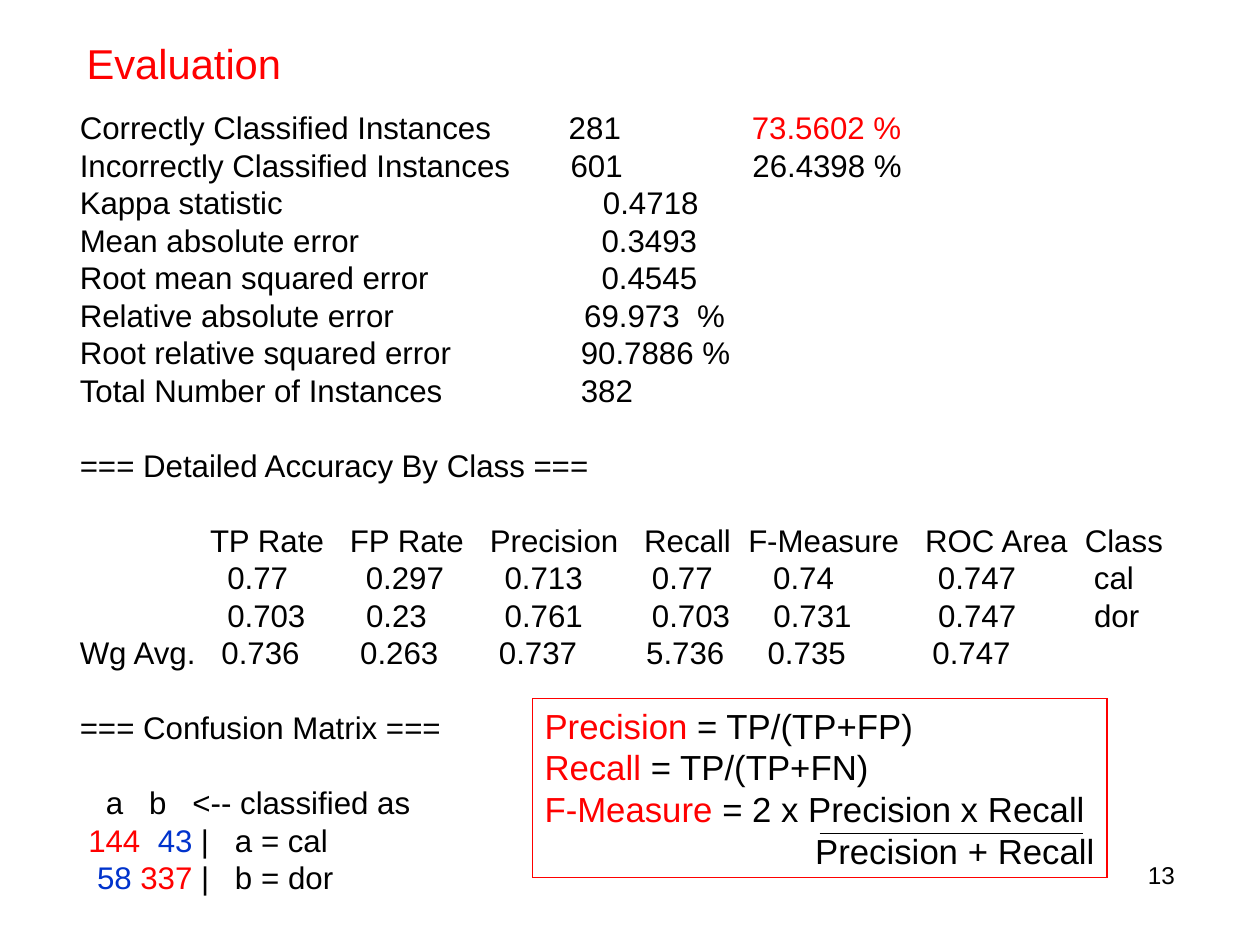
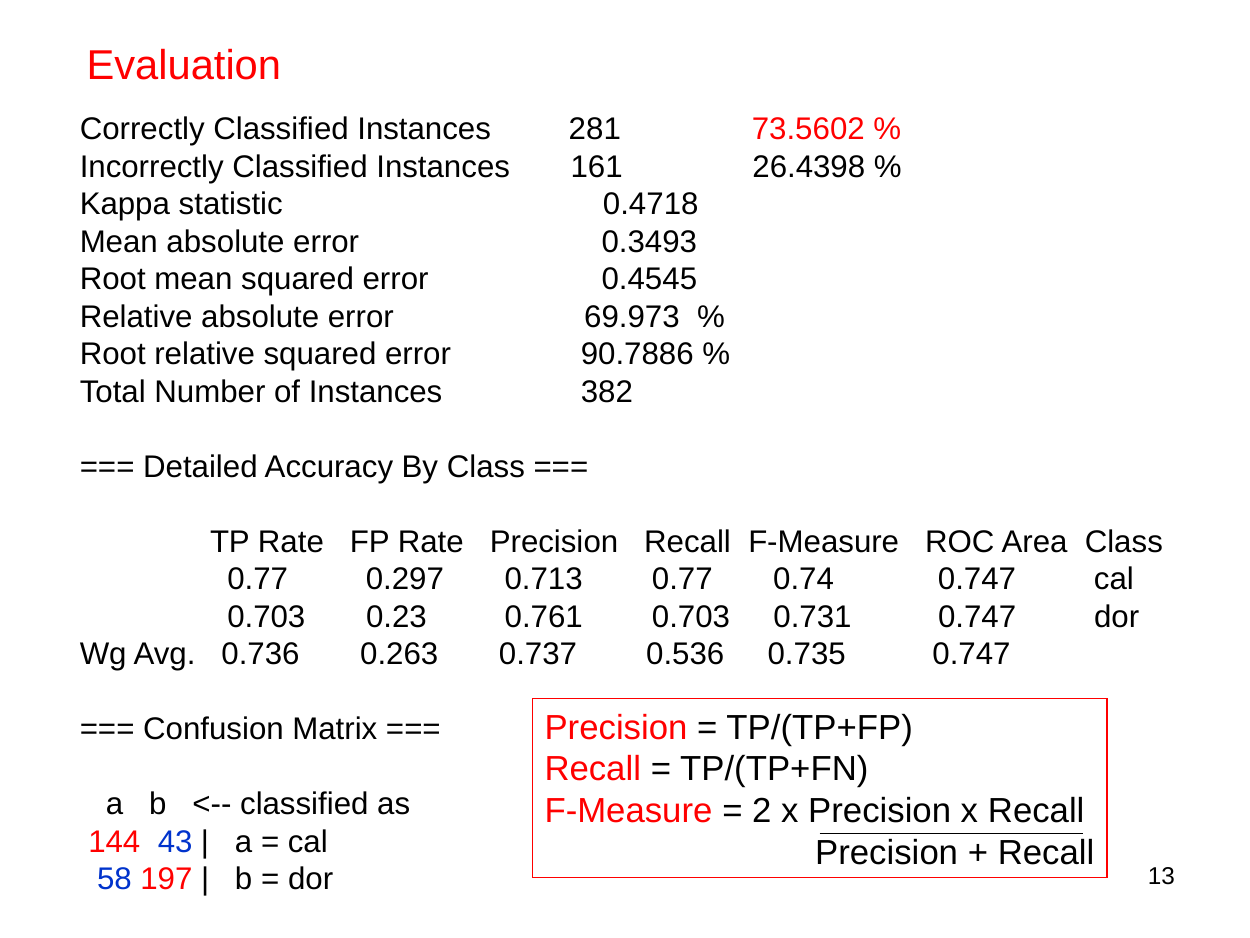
601: 601 -> 161 (597, 167)
5.736: 5.736 -> 0.536 (685, 654)
337: 337 -> 197 (166, 879)
